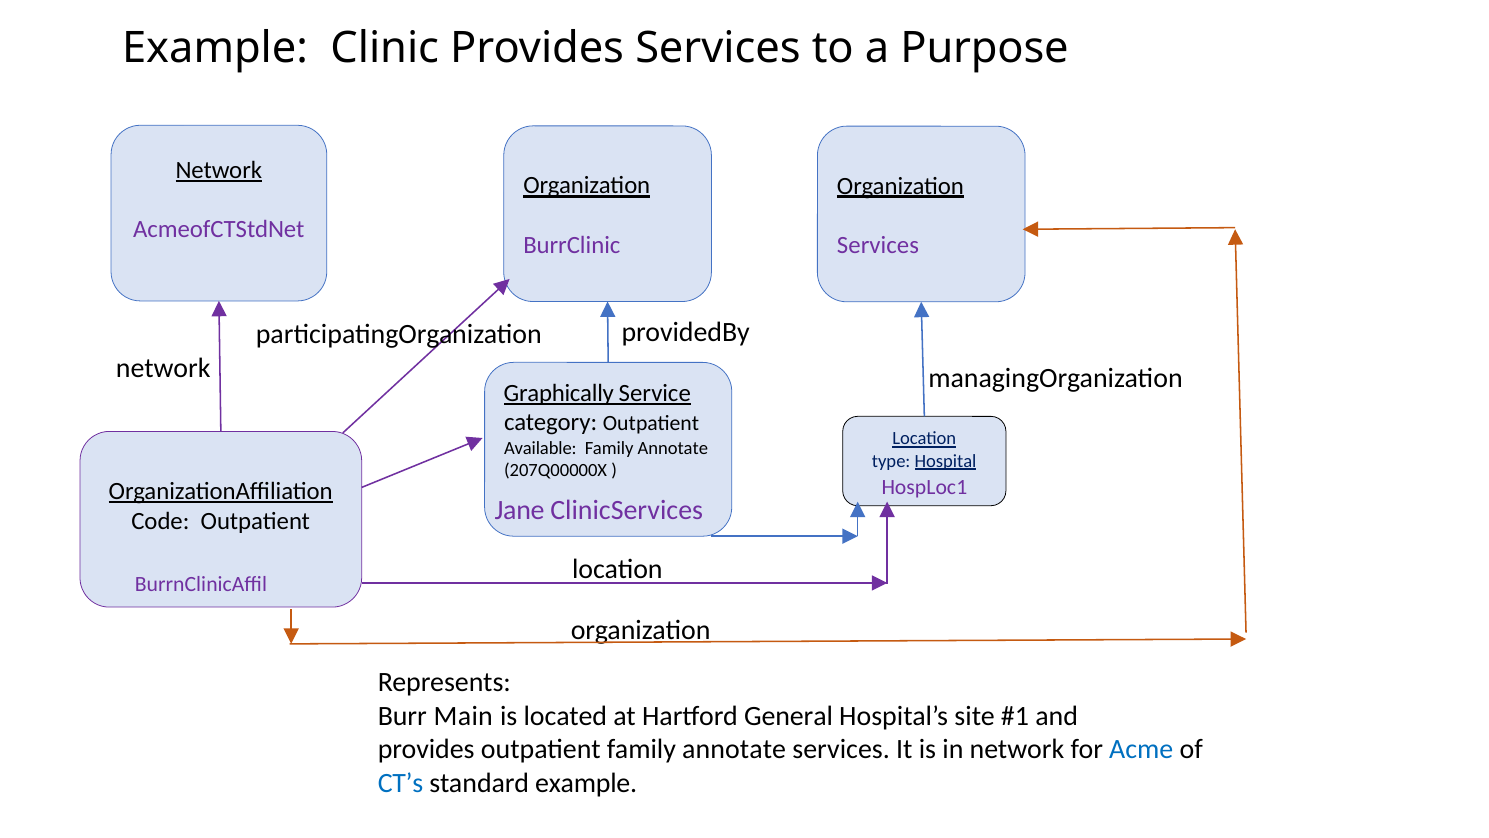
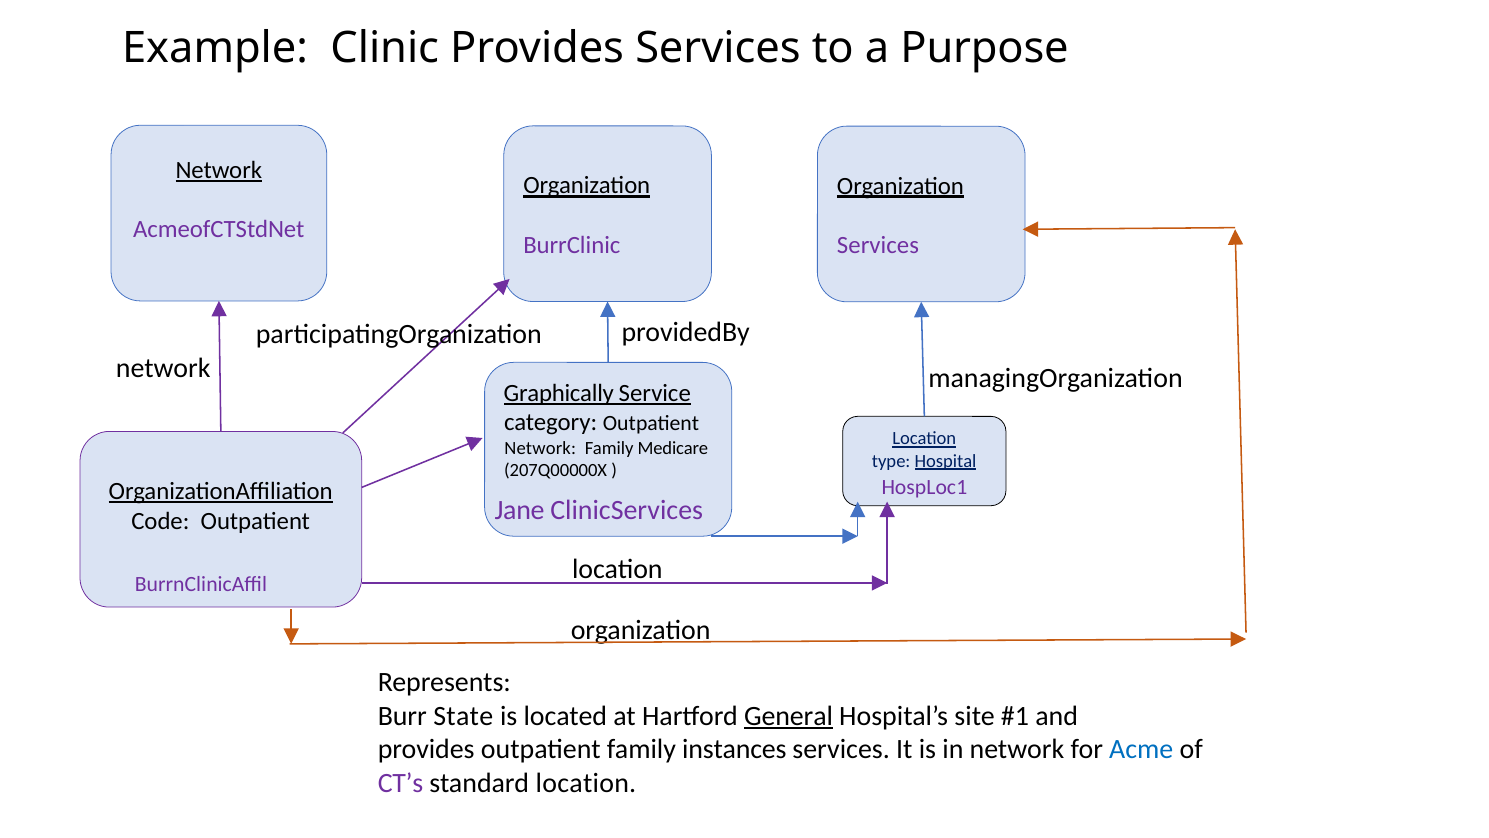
Available: Available -> Network (540, 448)
Annotate: Annotate -> Medicare (673, 448)
Main: Main -> State (463, 716)
General underline: none -> present (789, 716)
outpatient family annotate: annotate -> instances (734, 749)
CT’s colour: blue -> purple (401, 783)
standard example: example -> location (586, 783)
